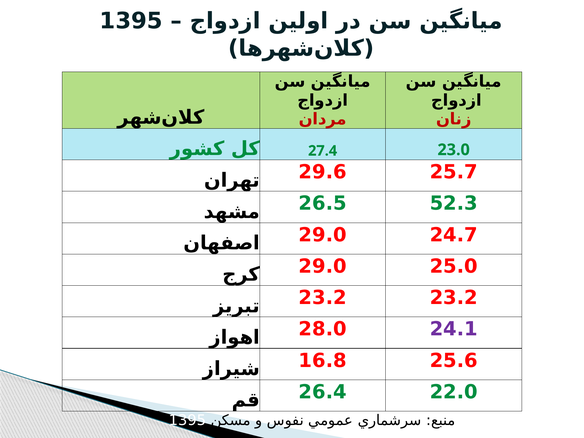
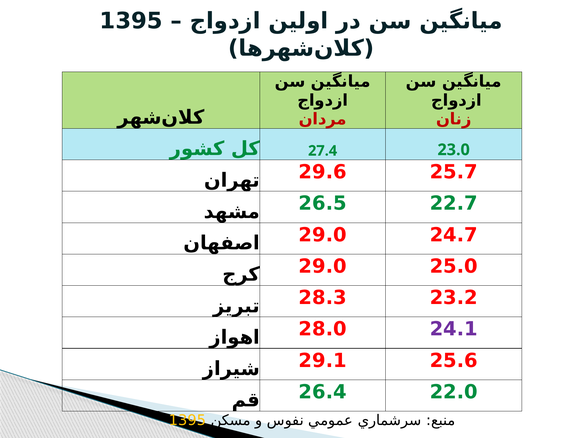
52.3: 52.3 -> 22.7 (454, 204)
23.2: 23.2 -> 28.3 (323, 298)
16.8: 16.8 -> 29.1 (323, 361)
1395 colour: white -> yellow (188, 420)
